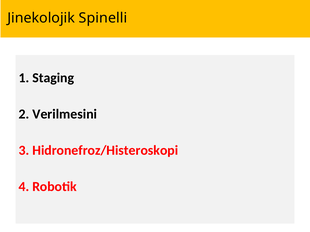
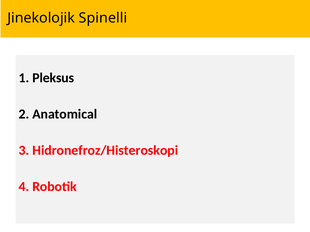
Staging: Staging -> Pleksus (53, 78)
Verilmesini: Verilmesini -> Anatomical (65, 114)
